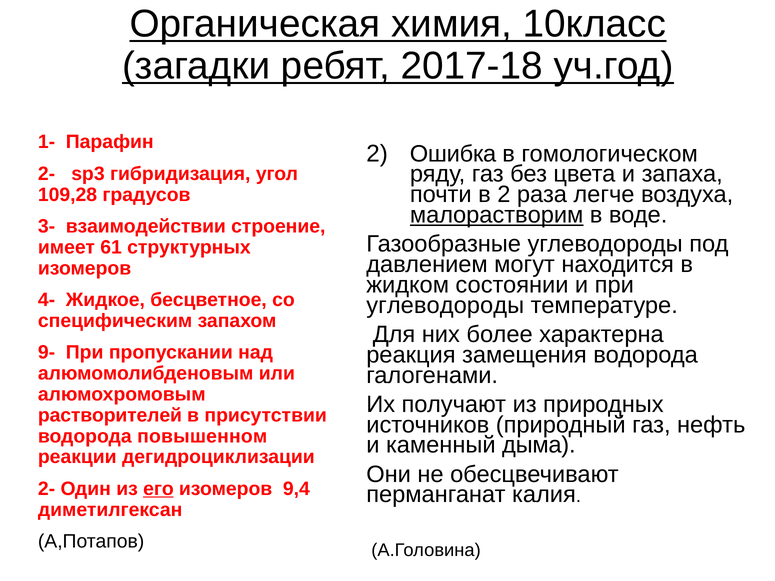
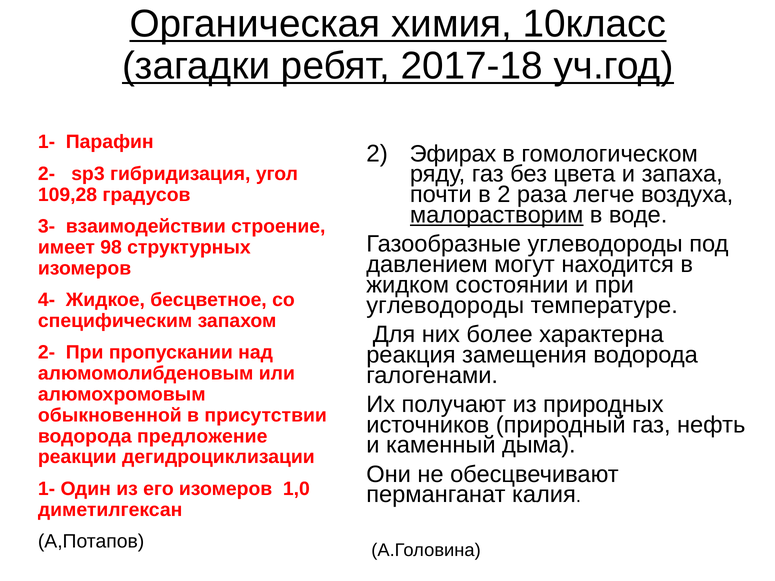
Ошибка: Ошибка -> Эфирах (453, 154)
61: 61 -> 98 (111, 247)
9-: 9- -> 2- (47, 353)
растворителей: растворителей -> обыкновенной (110, 415)
повышенном: повышенном -> предложение (202, 436)
2-: 2- -> 1- (47, 489)
его underline: present -> none (158, 489)
9,4: 9,4 -> 1,0 (296, 489)
